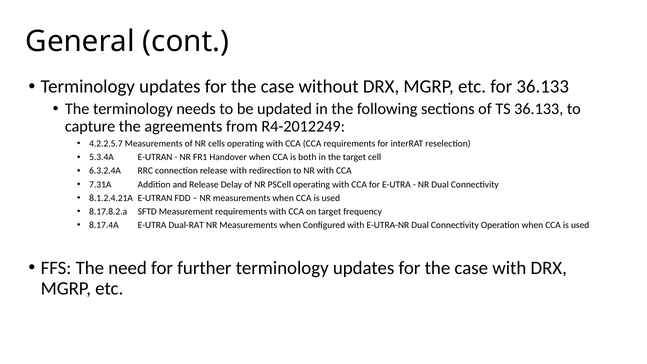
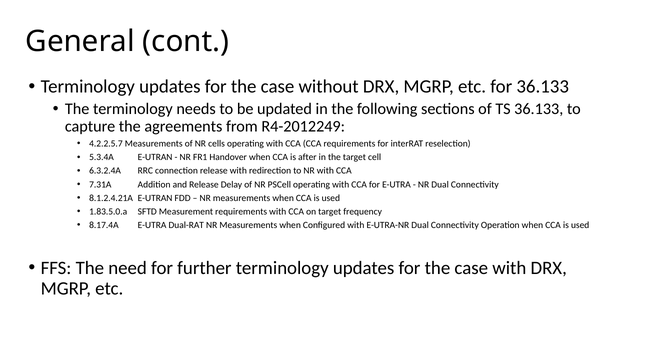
both: both -> after (307, 157)
8.17.8.2.a: 8.17.8.2.a -> 1.83.5.0.a (108, 212)
